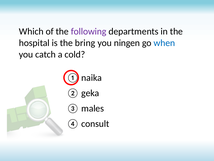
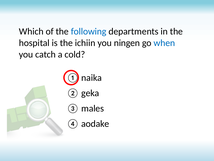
following colour: purple -> blue (89, 31)
bring: bring -> ichiin (85, 43)
consult: consult -> aodake (95, 123)
